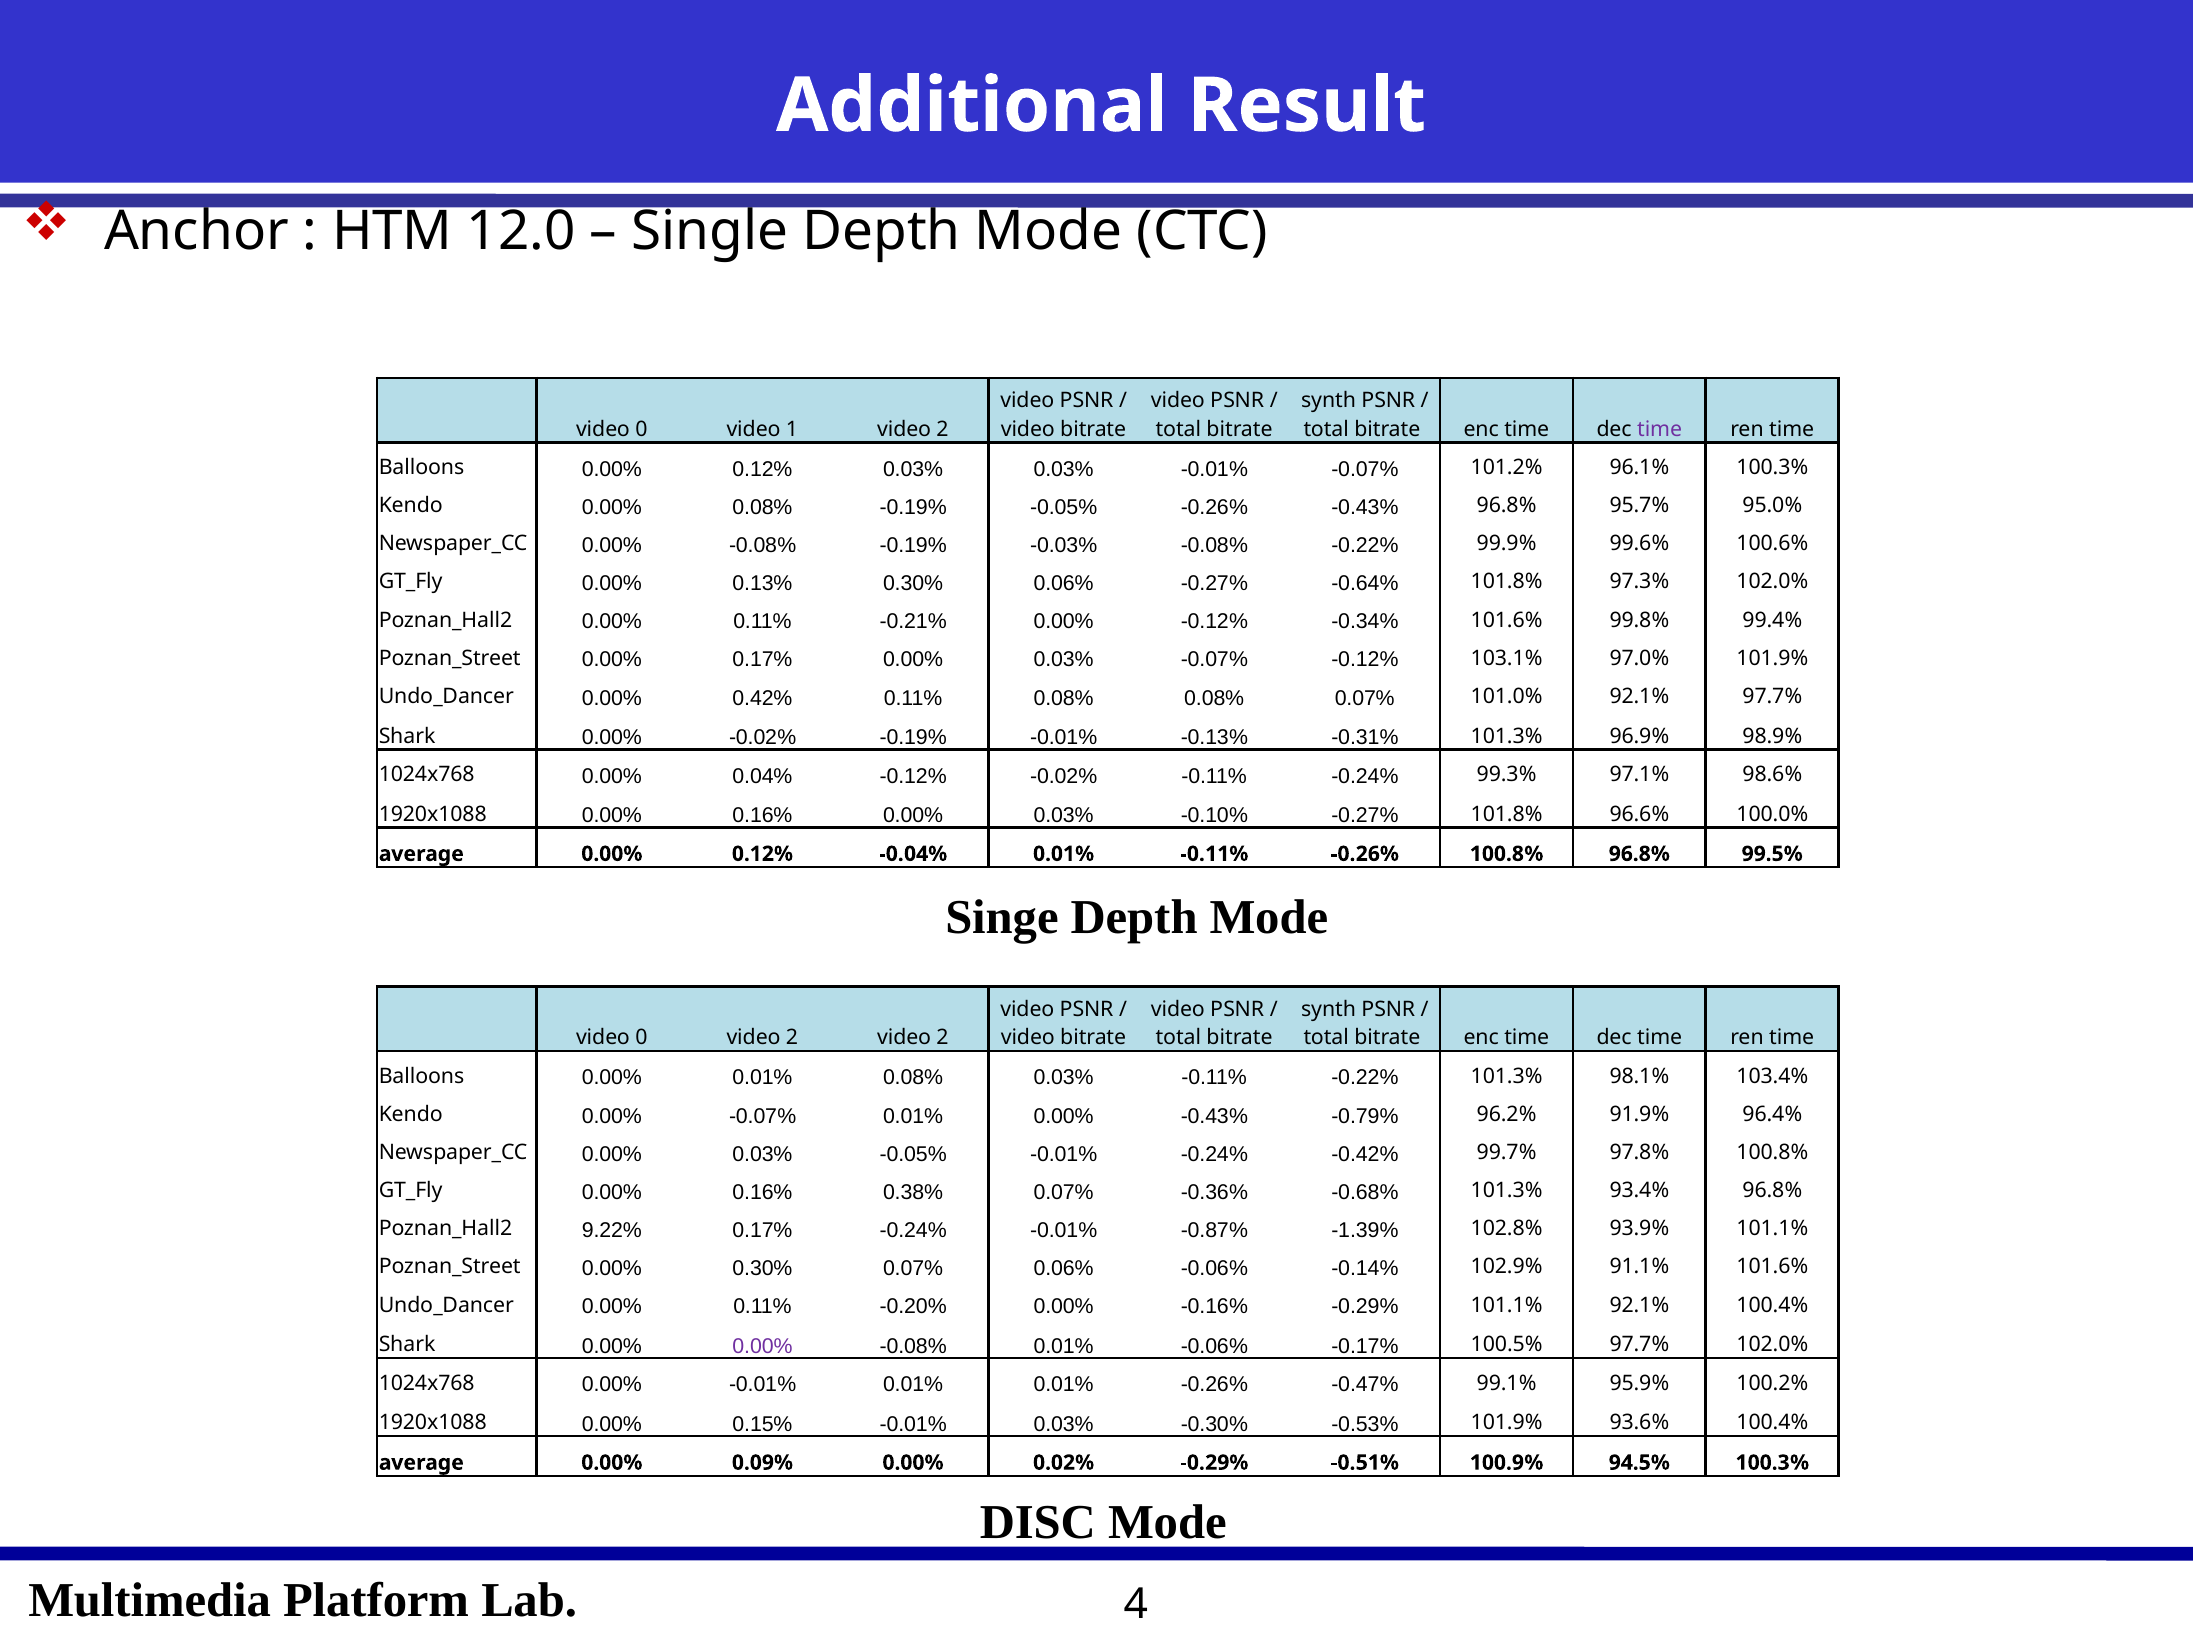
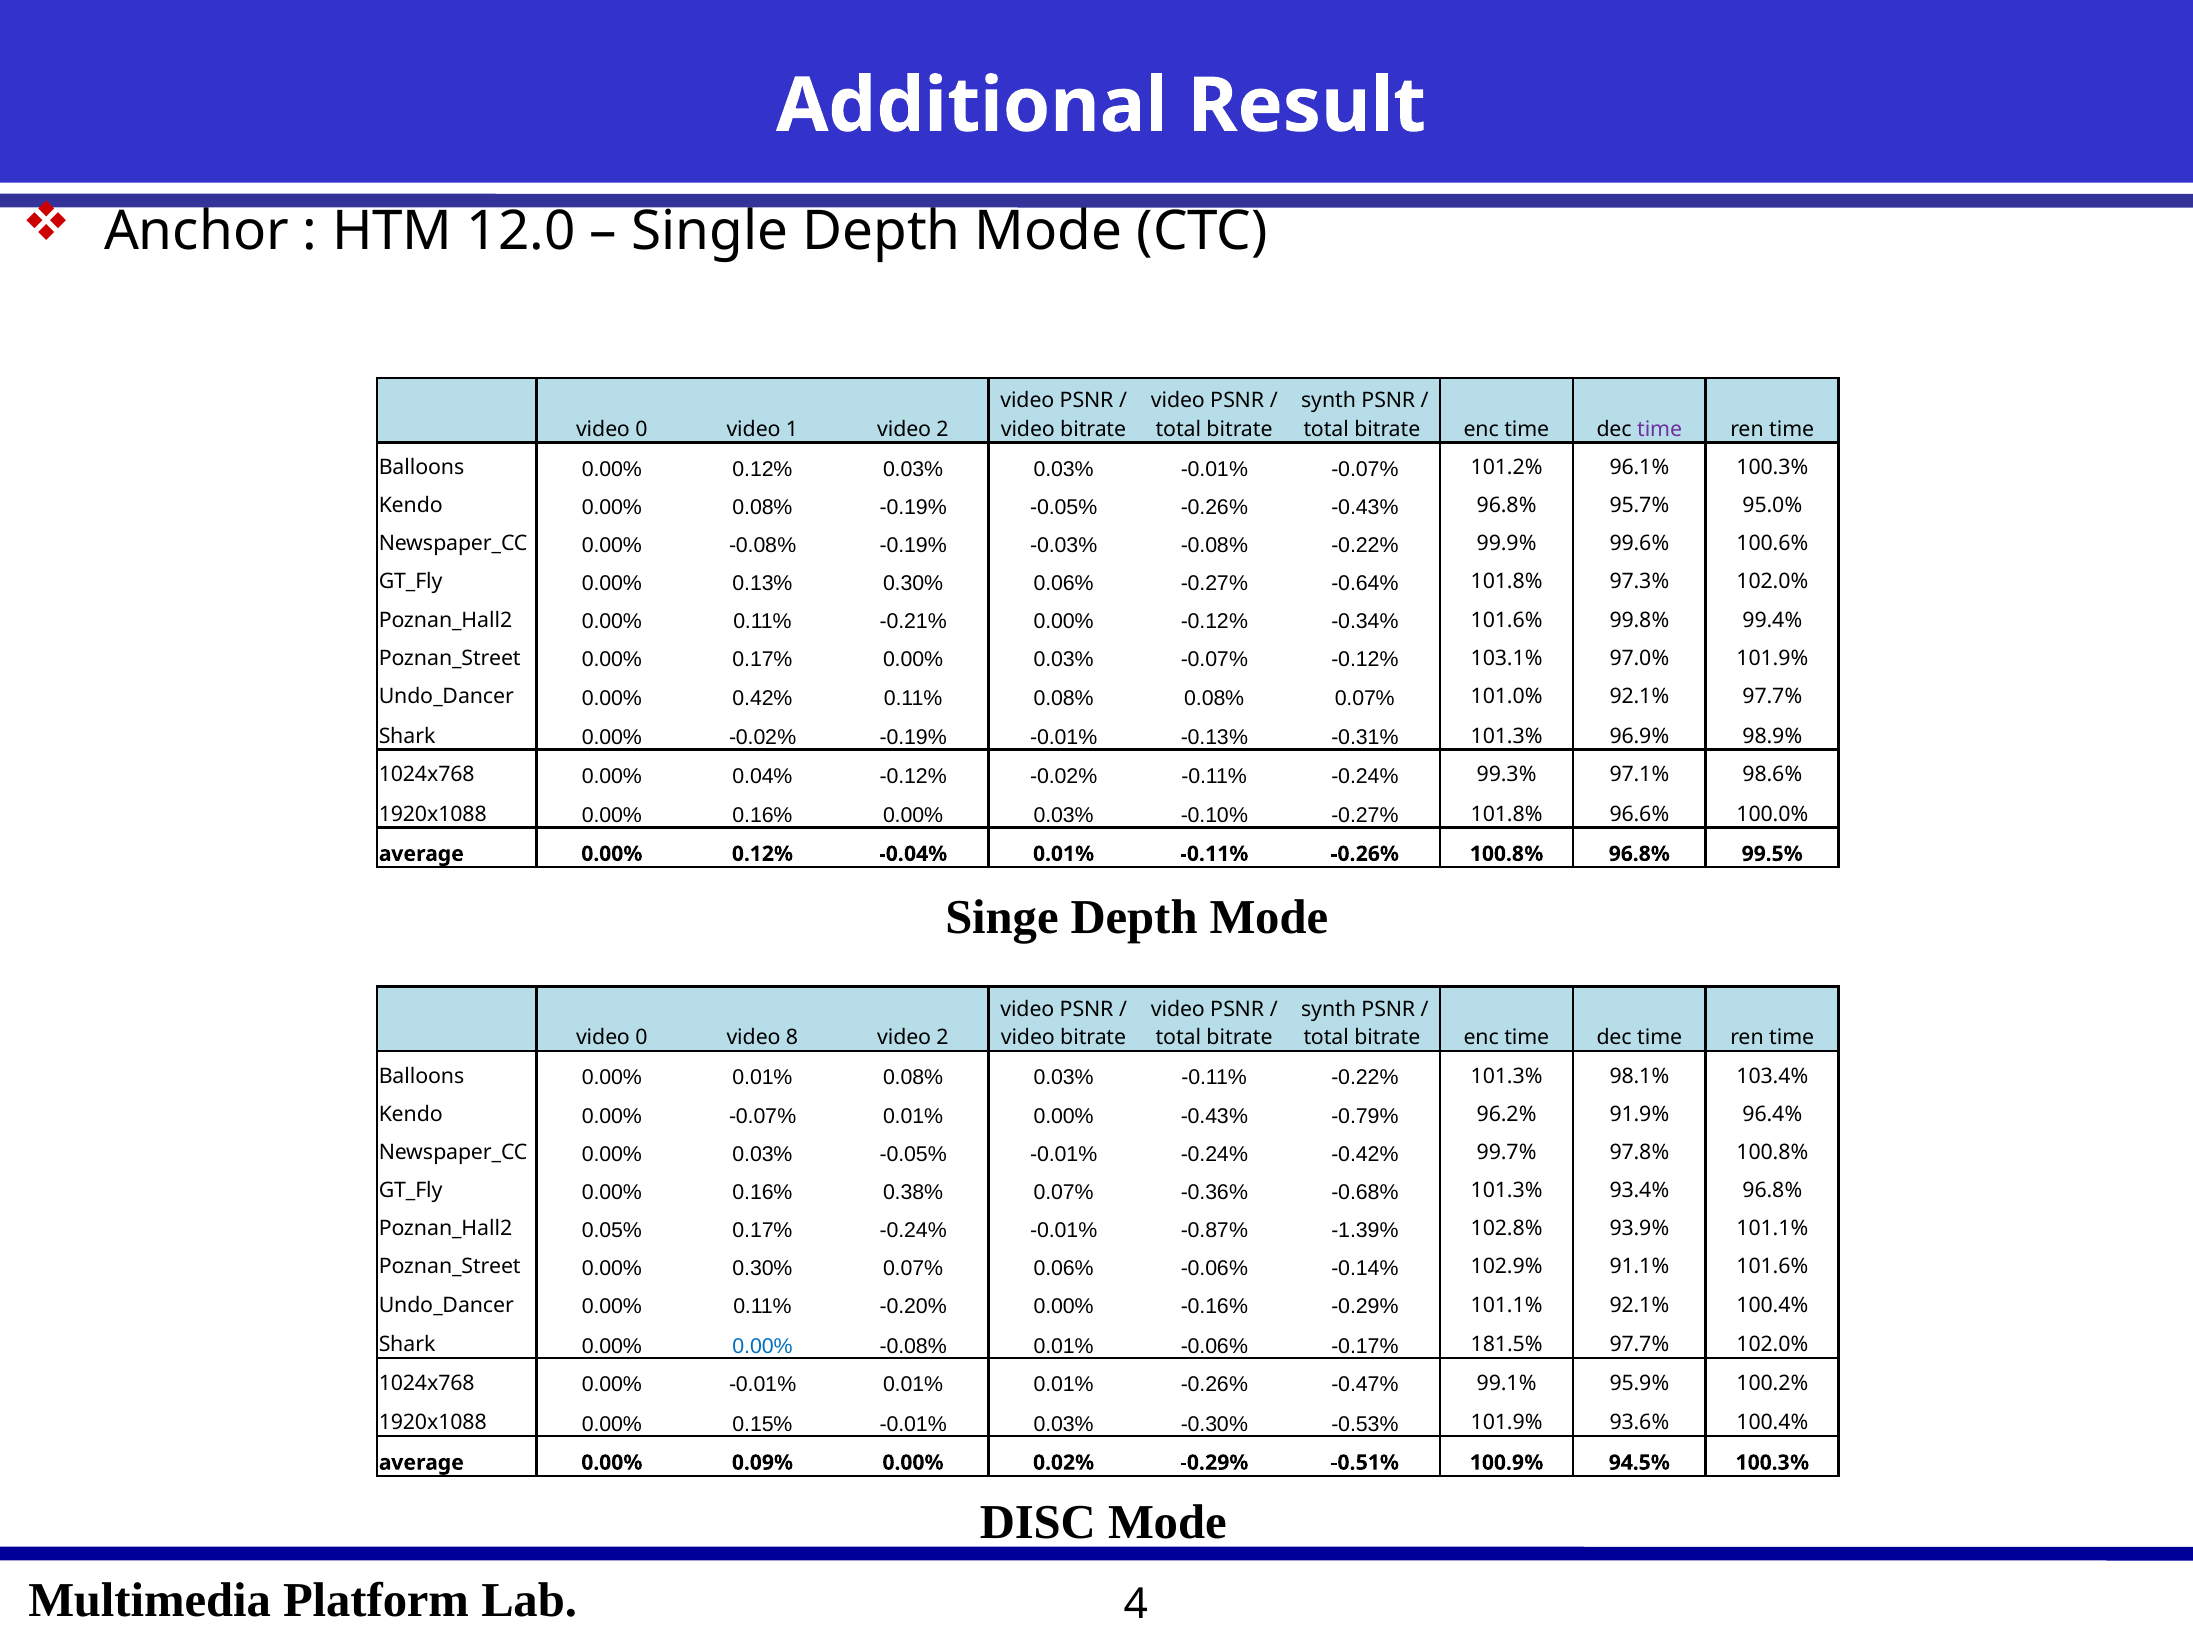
0 video 2: 2 -> 8 (792, 1038)
9.22%: 9.22% -> 0.05% (612, 1230)
0.00% colour: purple -> blue (763, 1346)
100.5%: 100.5% -> 181.5% (1507, 1345)
